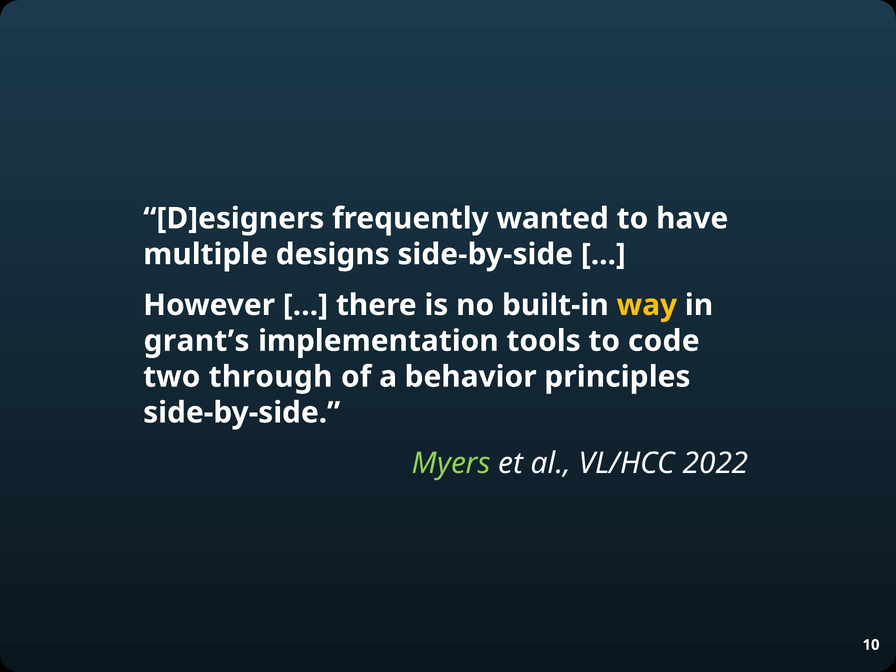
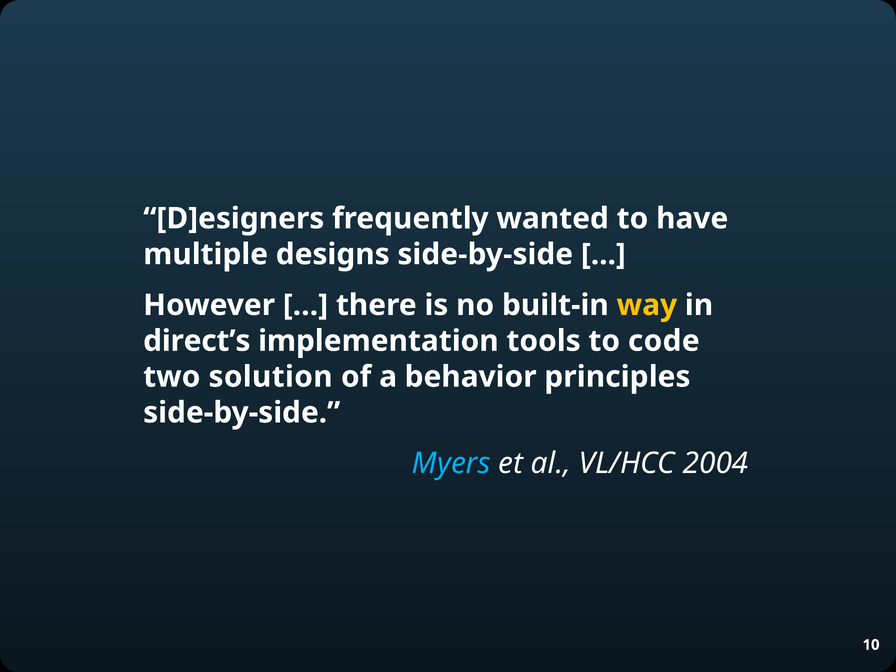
grant’s: grant’s -> direct’s (197, 341)
through: through -> solution (271, 377)
Myers colour: light green -> light blue (451, 463)
2022: 2022 -> 2004 (716, 463)
